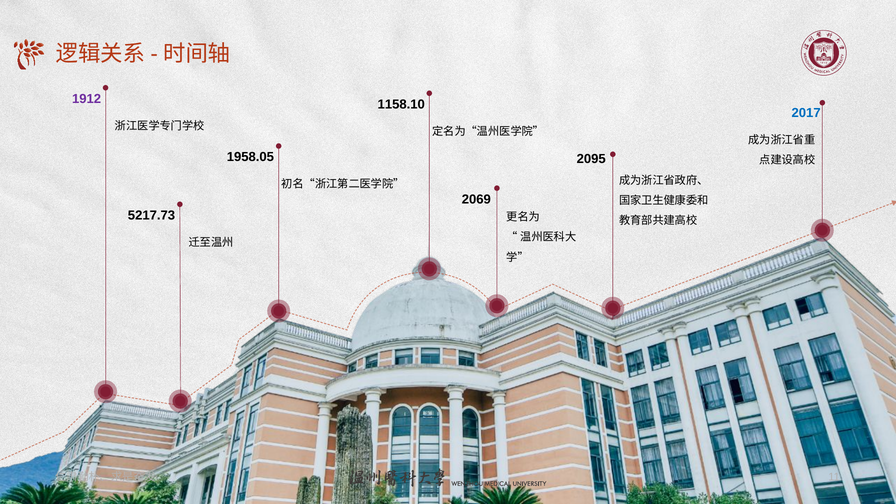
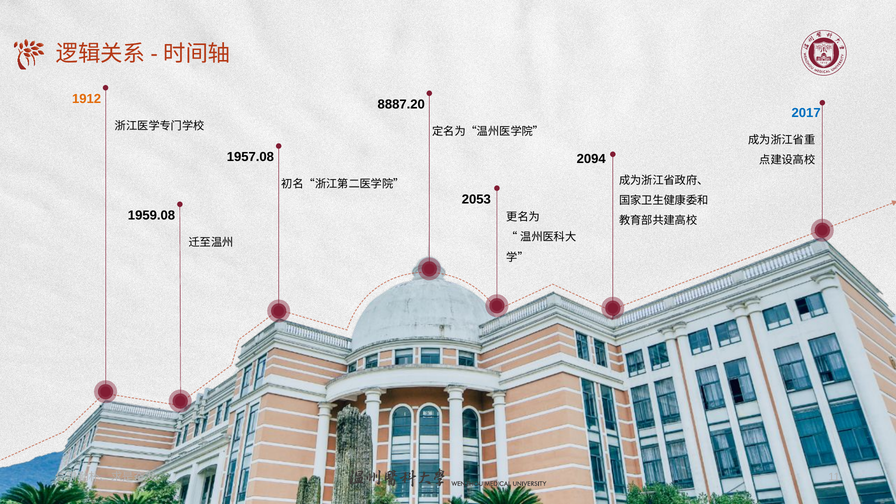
1912 colour: purple -> orange (87, 99)
1158.10: 1158.10 -> 8887.20 (401, 104)
1958.05: 1958.05 -> 1957.08 (250, 157)
2095: 2095 -> 2094 (591, 159)
2069: 2069 -> 2053 (476, 199)
5217.73: 5217.73 -> 1959.08 (151, 215)
